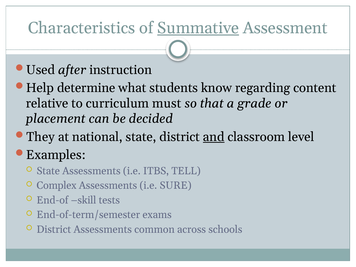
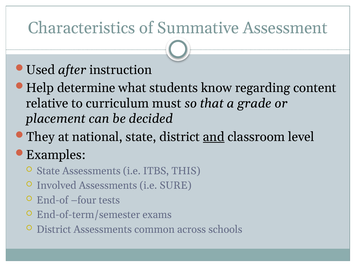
Summative underline: present -> none (198, 28)
TELL: TELL -> THIS (186, 171)
Complex: Complex -> Involved (56, 186)
skill: skill -> four (84, 200)
